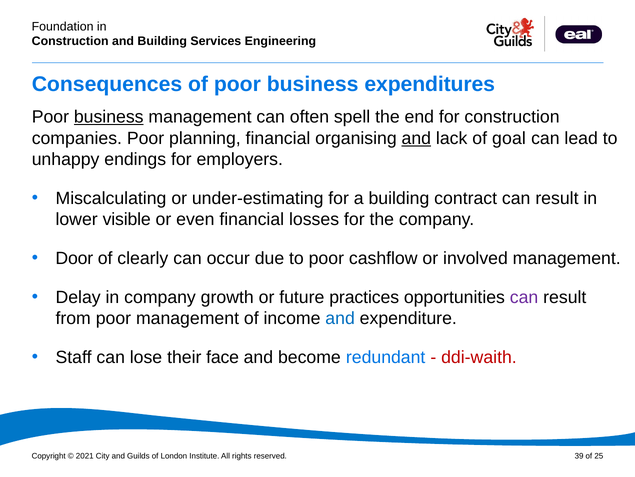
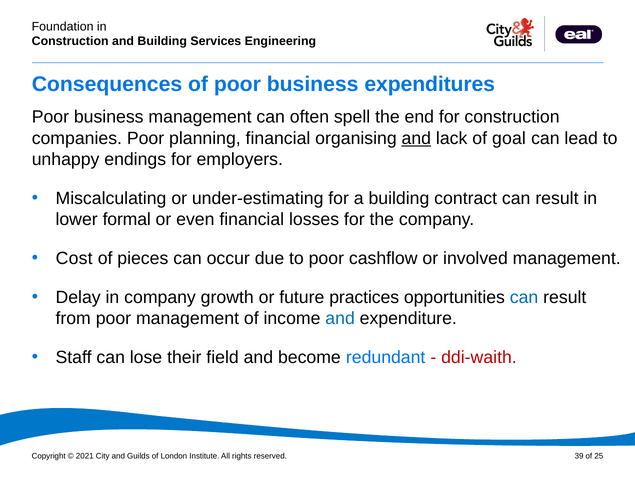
business underline: present -> none (109, 117)
visible: visible -> formal (127, 219)
Door: Door -> Cost (74, 258)
clearly: clearly -> pieces (143, 258)
can colour: purple -> blue (524, 297)
face: face -> field (223, 357)
